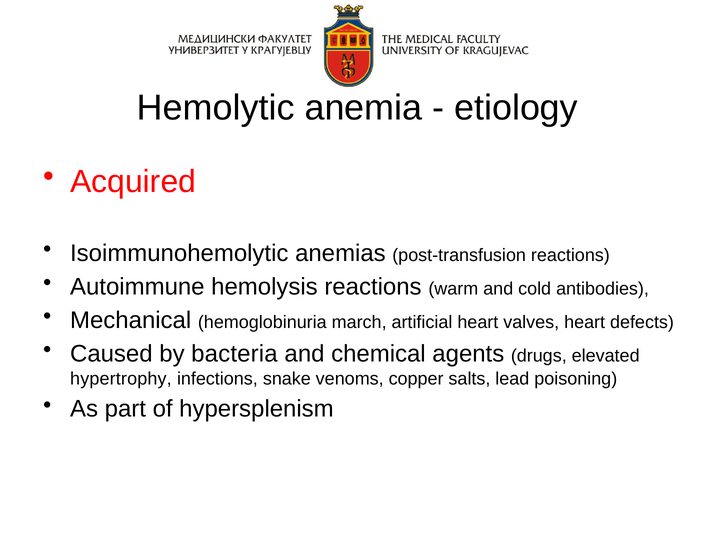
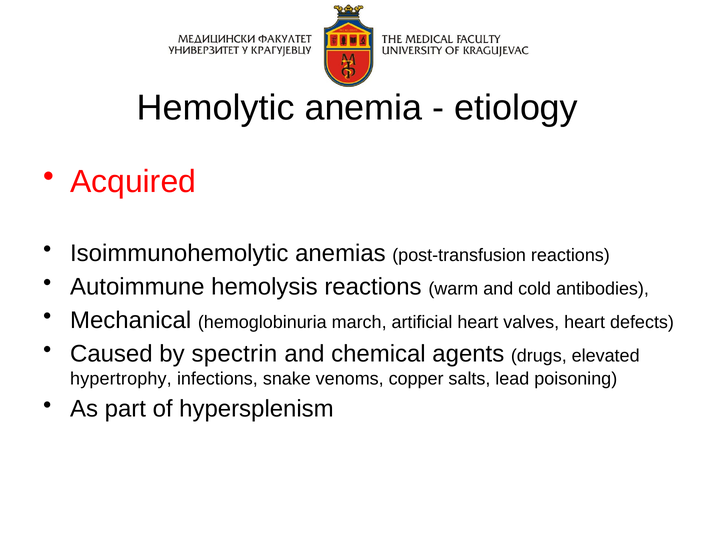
bacteria: bacteria -> spectrin (234, 353)
